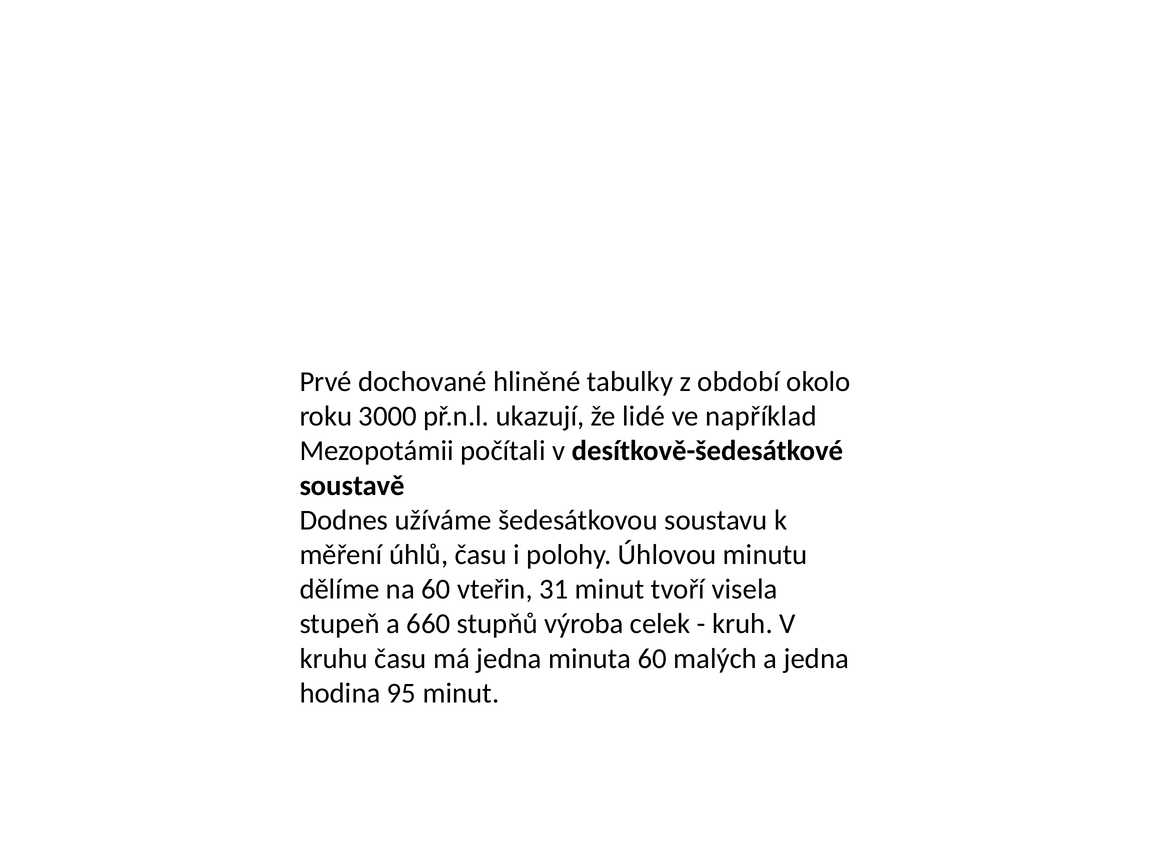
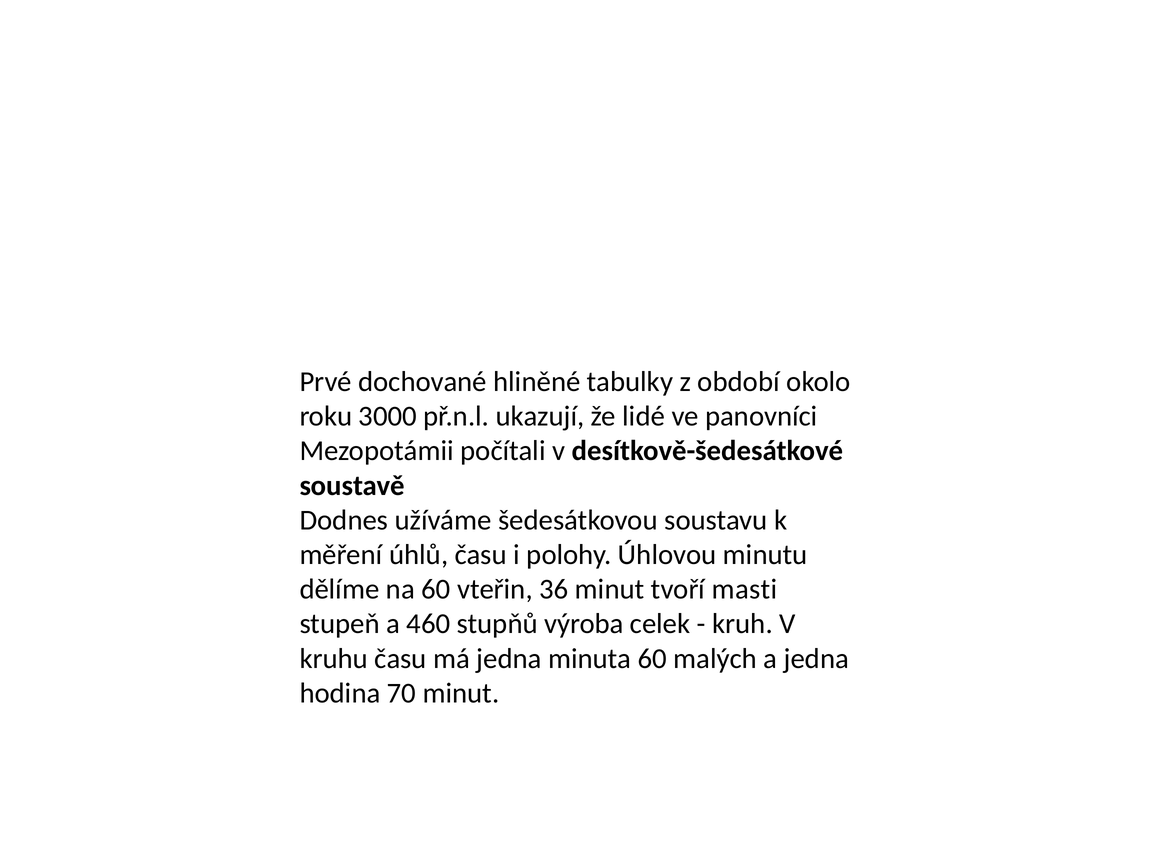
například: například -> panovníci (761, 416)
31: 31 -> 36 (554, 589)
visela: visela -> masti (744, 589)
660: 660 -> 460 (428, 624)
95: 95 -> 70 (401, 693)
